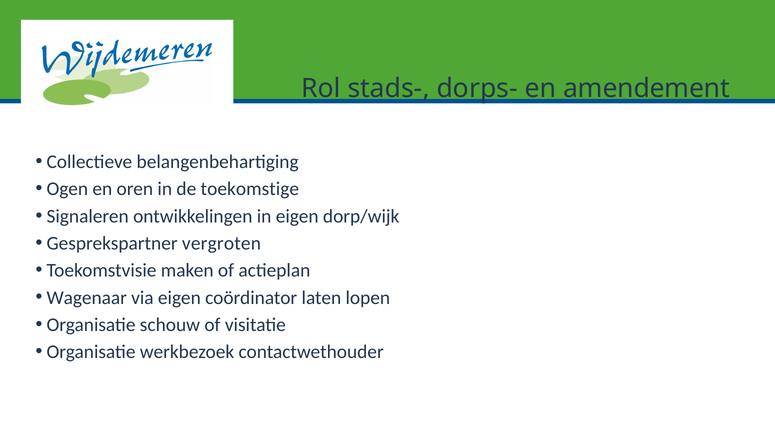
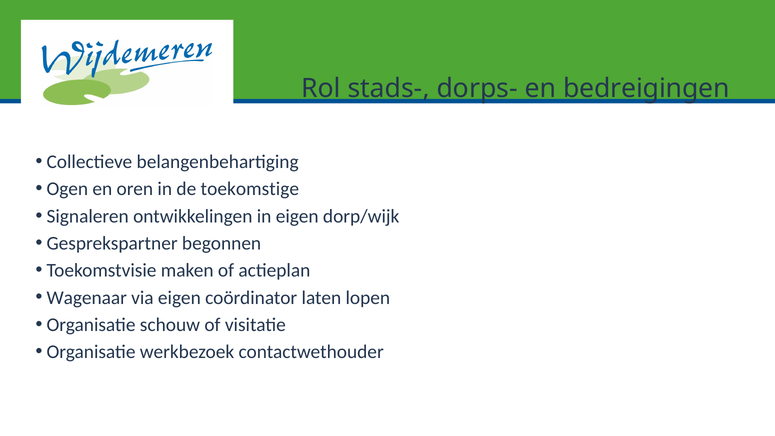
amendement: amendement -> bedreigingen (646, 88)
vergroten: vergroten -> begonnen (222, 243)
